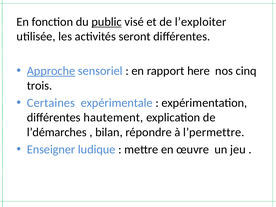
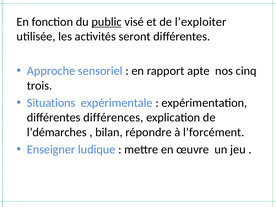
Approche underline: present -> none (51, 71)
here: here -> apte (198, 71)
Certaines: Certaines -> Situations (51, 103)
hautement: hautement -> différences (113, 118)
l’permettre: l’permettre -> l’forcément (214, 132)
